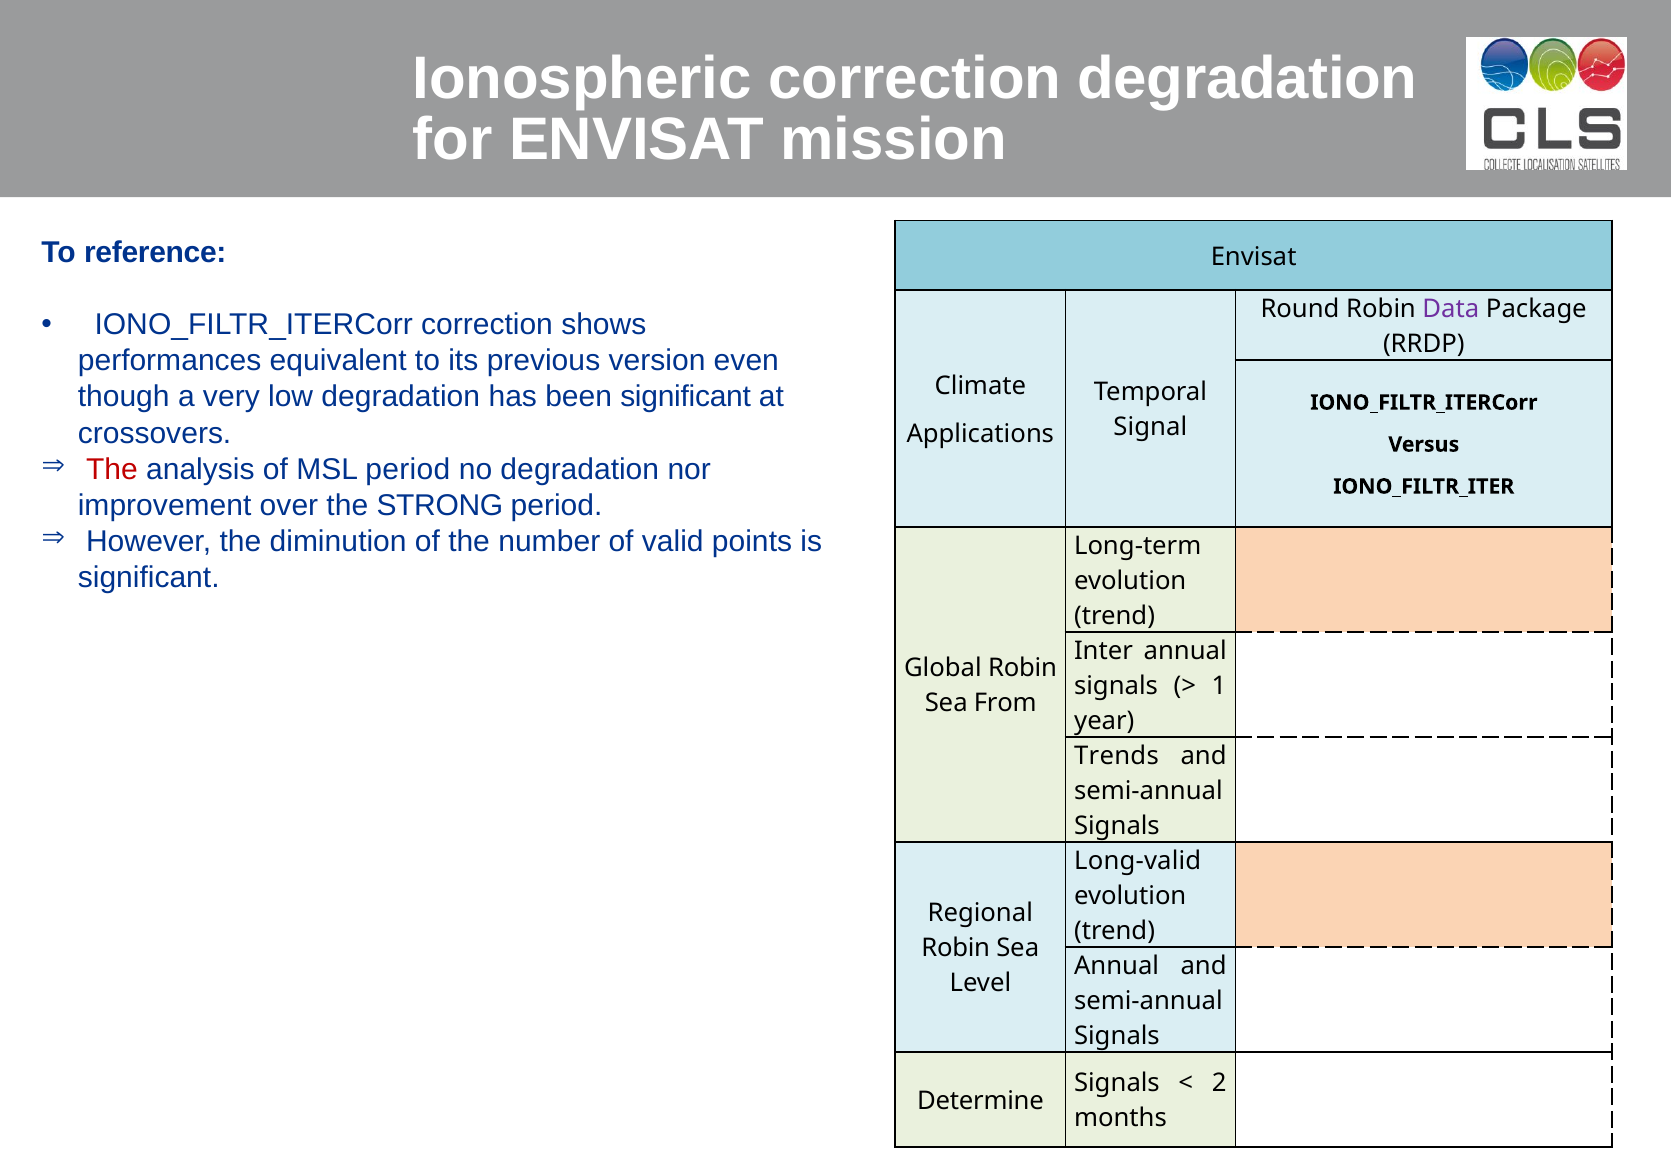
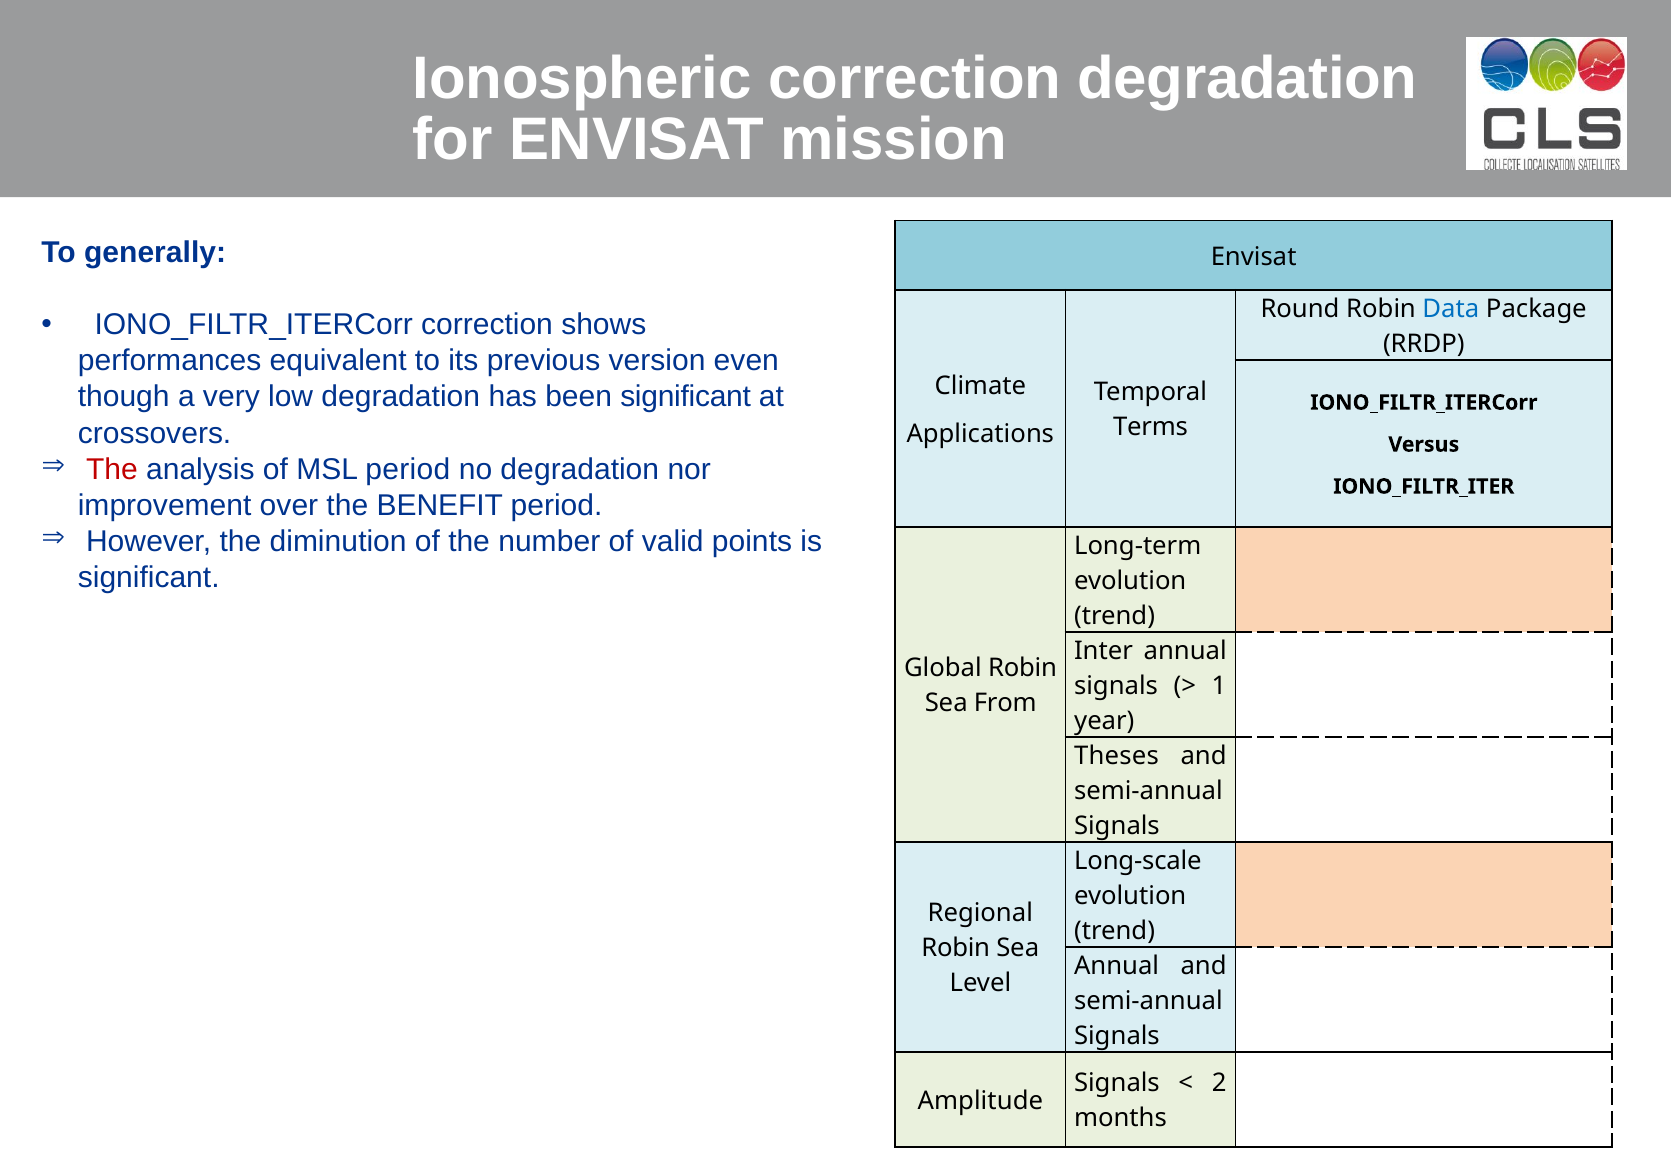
reference: reference -> generally (155, 253)
Data colour: purple -> blue (1451, 309)
Signal: Signal -> Terms (1151, 427)
STRONG: STRONG -> BENEFIT (440, 505)
Trends: Trends -> Theses (1117, 756)
Long-valid: Long-valid -> Long-scale (1138, 861)
Determine: Determine -> Amplitude (980, 1101)
